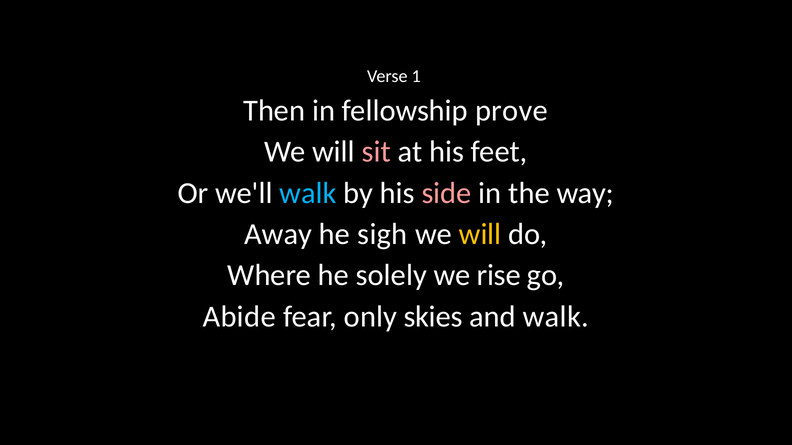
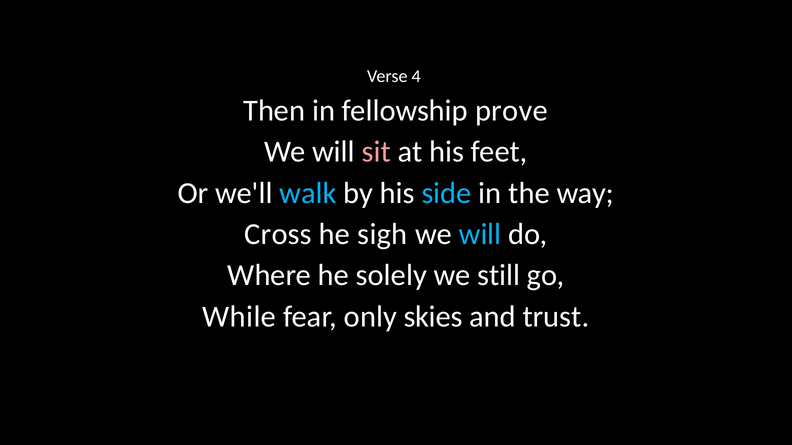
1: 1 -> 4 (416, 76)
side colour: pink -> light blue (447, 193)
Away: Away -> Cross (278, 234)
will colour: yellow -> light blue (480, 234)
rise: rise -> still (499, 276)
Abide: Abide -> While (239, 317)
and walk: walk -> trust (556, 317)
